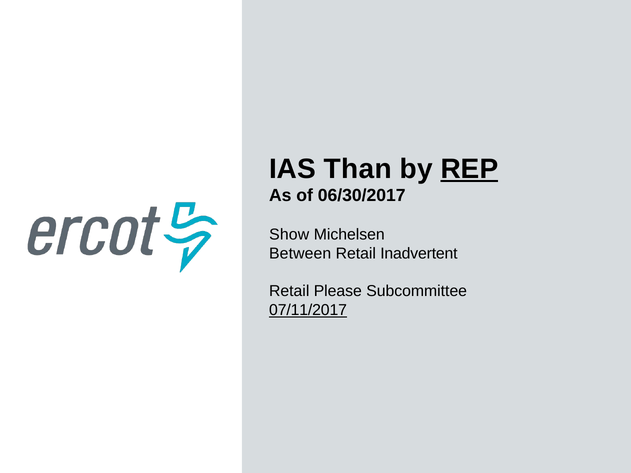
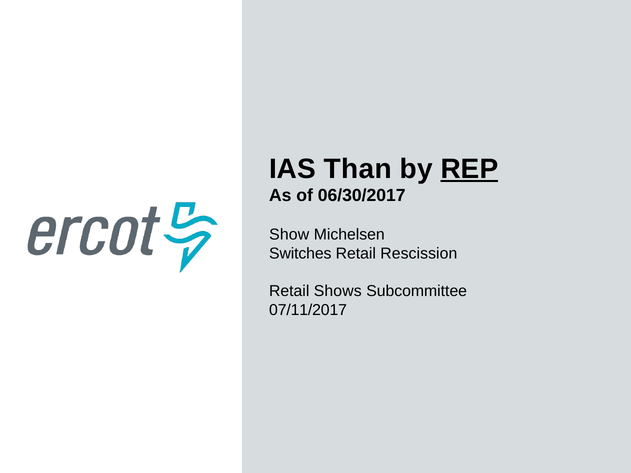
Between: Between -> Switches (300, 253)
Inadvertent: Inadvertent -> Rescission (419, 253)
Please: Please -> Shows (338, 291)
07/11/2017 underline: present -> none (308, 310)
